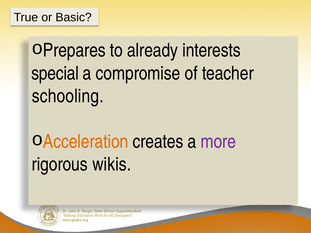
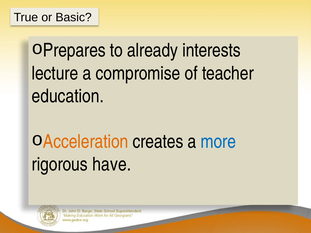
special: special -> lecture (55, 73)
schooling: schooling -> education (68, 96)
more colour: purple -> blue (218, 142)
wikis: wikis -> have (112, 165)
